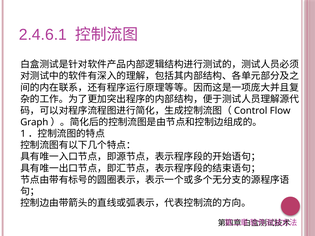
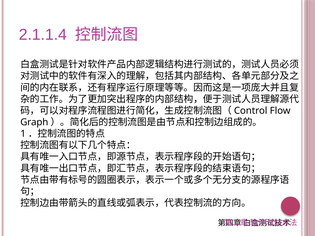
2.4.6.1: 2.4.6.1 -> 2.1.1.4 (43, 35)
